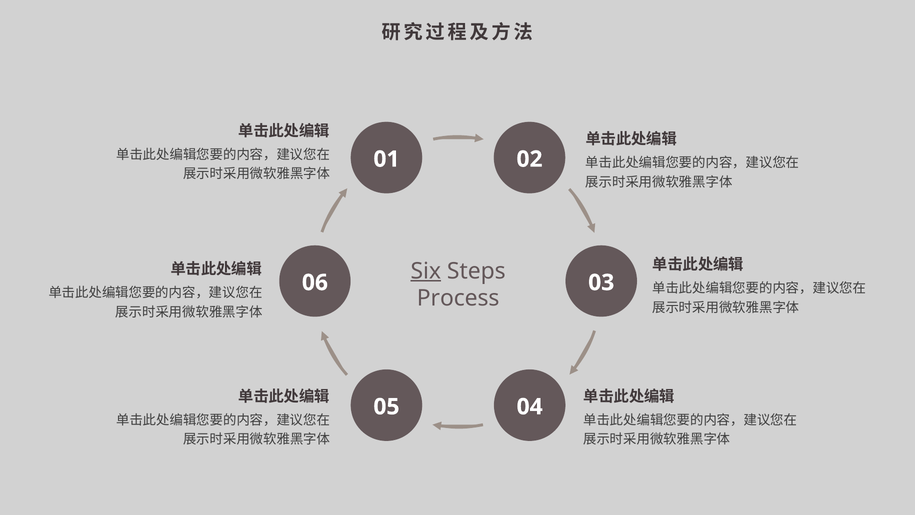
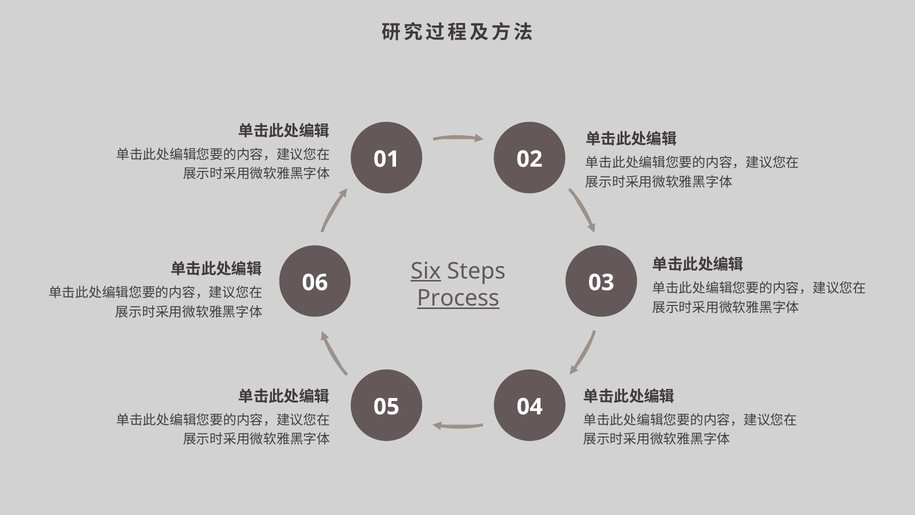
Process underline: none -> present (458, 298)
